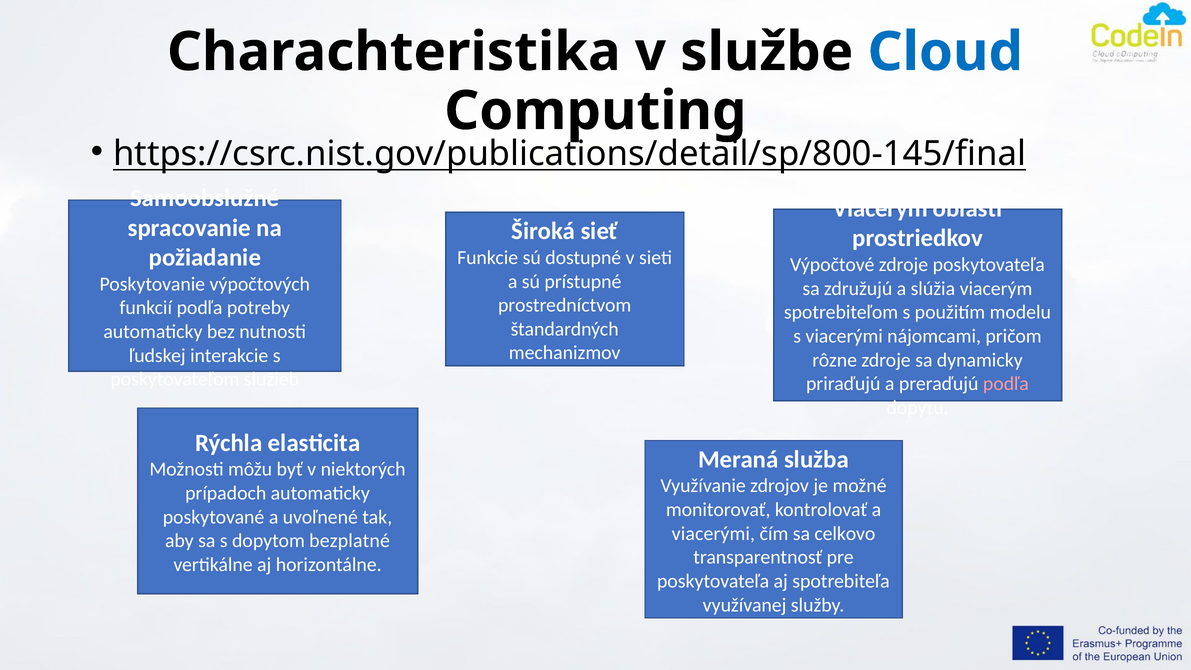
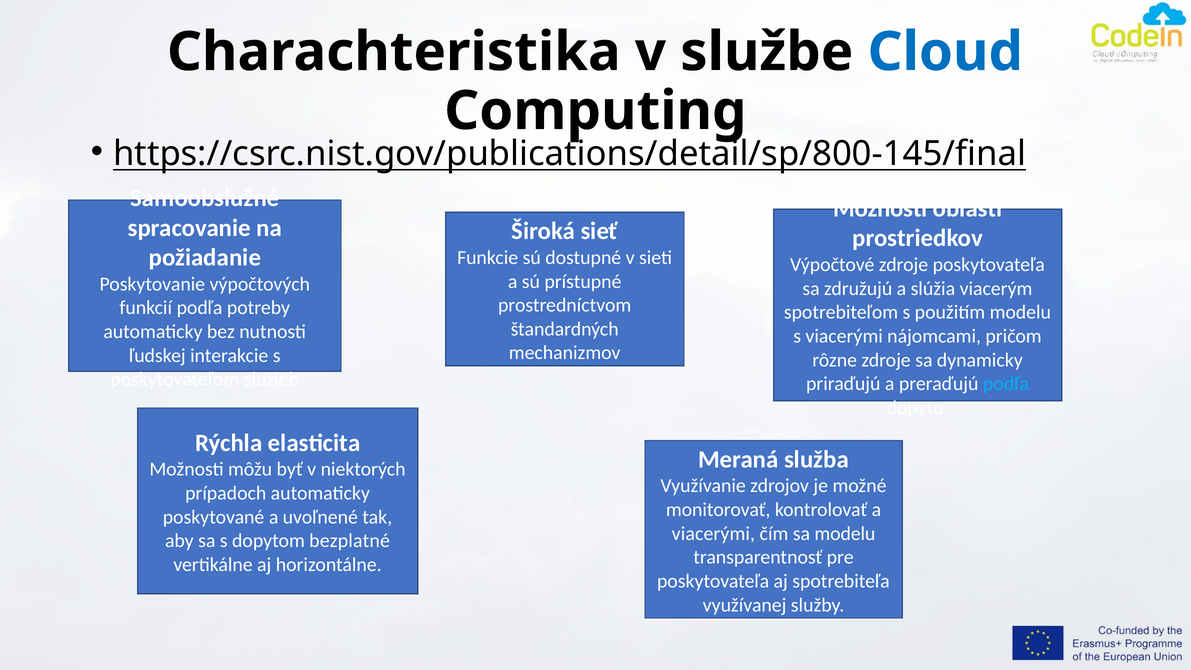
Viacerým: Viacerým -> Možnosti (880, 208)
podľa colour: pink -> light blue (1006, 384)
sa celkovo: celkovo -> modelu (845, 534)
